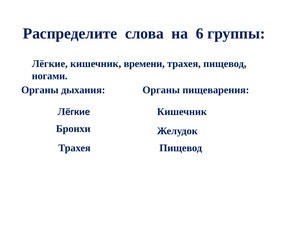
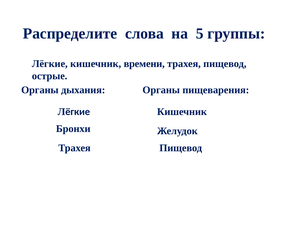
6: 6 -> 5 (200, 33)
ногами: ногами -> острые (50, 76)
